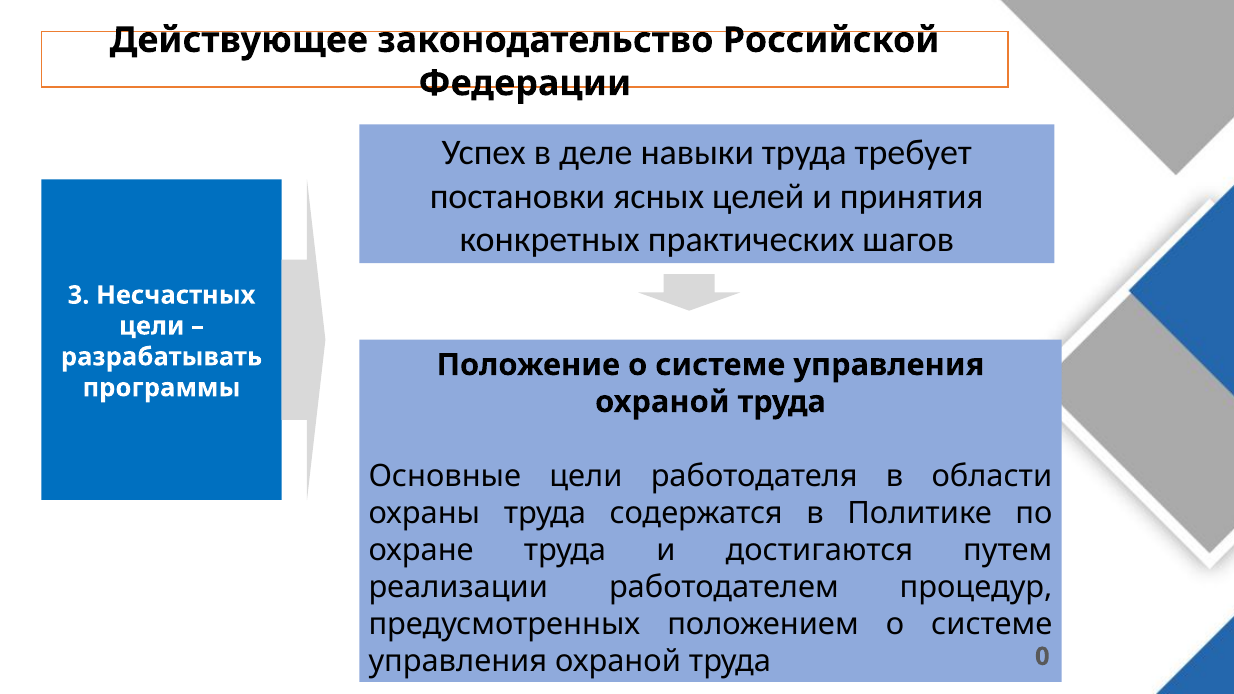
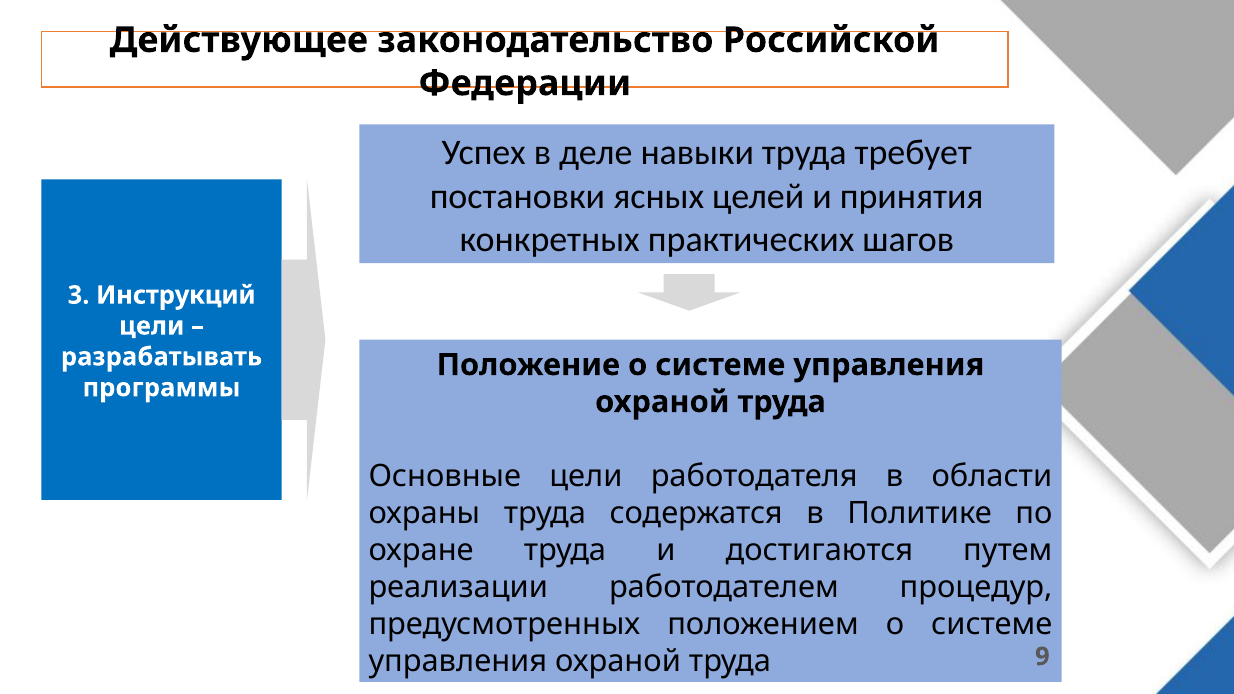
Несчастных: Несчастных -> Инструкций (176, 295)
0: 0 -> 9 (1042, 657)
